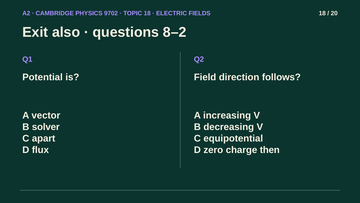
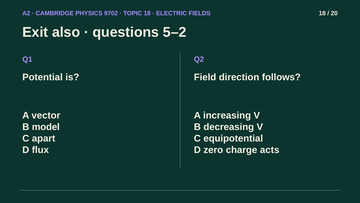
8–2: 8–2 -> 5–2 (175, 32)
solver: solver -> model (46, 127)
then: then -> acts (270, 150)
